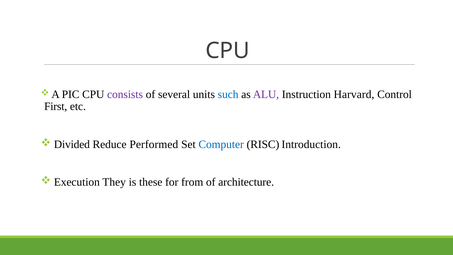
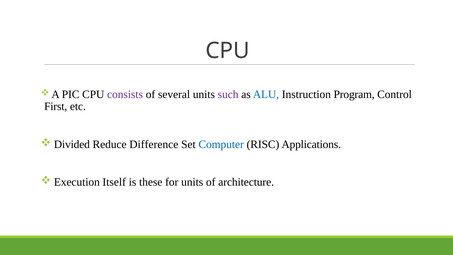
such colour: blue -> purple (228, 94)
ALU colour: purple -> blue (266, 94)
Harvard: Harvard -> Program (354, 94)
Performed: Performed -> Difference (154, 144)
Introduction: Introduction -> Applications (311, 144)
They: They -> Itself (114, 182)
for from: from -> units (192, 182)
